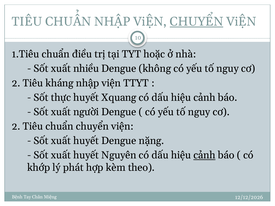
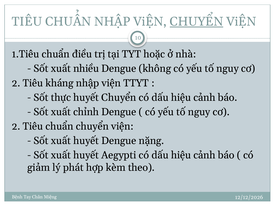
huyết Xquang: Xquang -> Chuyển (119, 98)
người: người -> chỉnh (86, 112)
Nguyên: Nguyên -> Aegypti (119, 155)
cảnh underline: present -> none (204, 155)
khớp: khớp -> giảm (39, 168)
